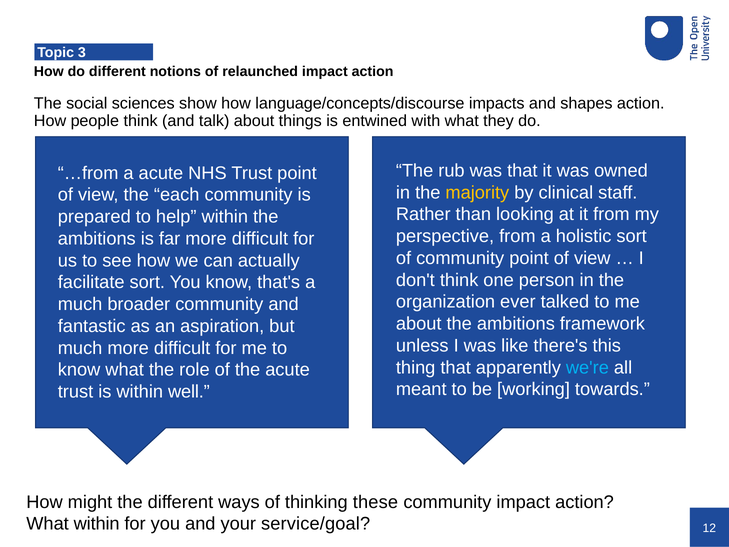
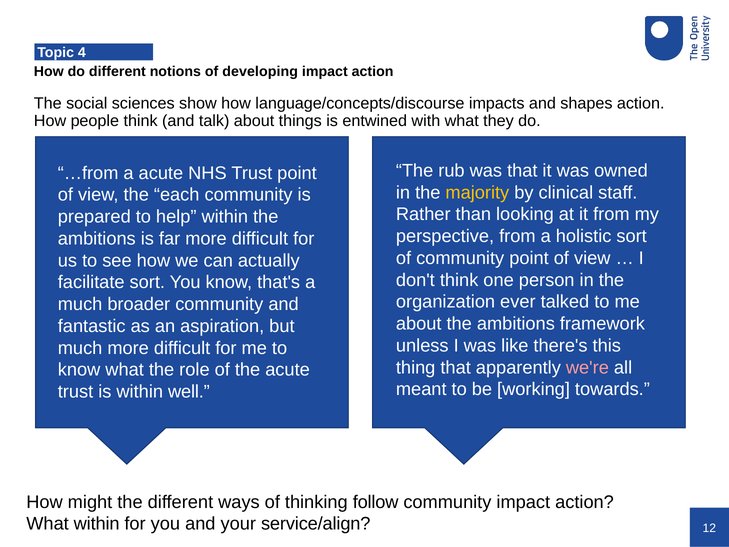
3: 3 -> 4 (82, 52)
relaunched: relaunched -> developing (260, 71)
we're colour: light blue -> pink (587, 367)
these: these -> follow (376, 502)
service/goal: service/goal -> service/align (316, 524)
